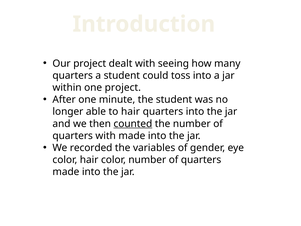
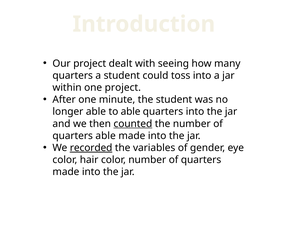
to hair: hair -> able (131, 112)
quarters with: with -> able (106, 136)
recorded underline: none -> present (91, 148)
